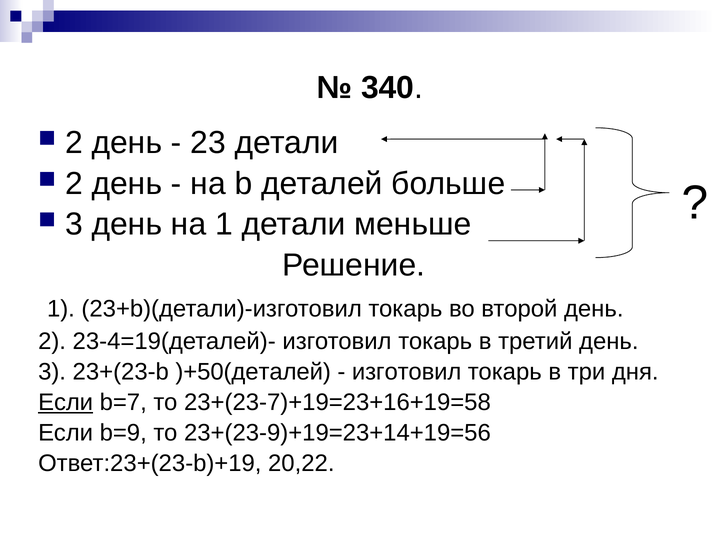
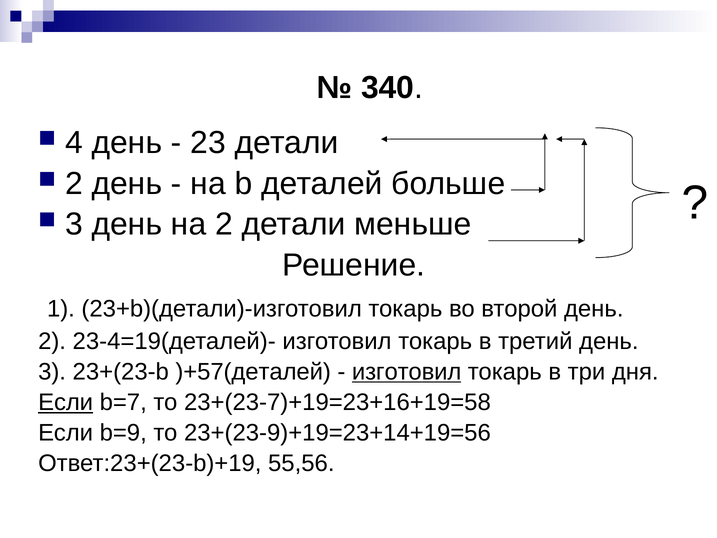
2: 2 -> 4 (74, 143)
на 1: 1 -> 2 (224, 224)
)+50(деталей: )+50(деталей -> )+57(деталей (253, 372)
изготовил underline: none -> present (407, 372)
20,22: 20,22 -> 55,56 (301, 463)
